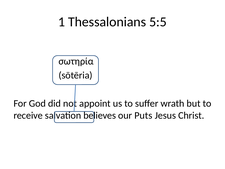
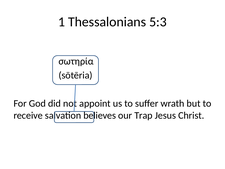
5:5: 5:5 -> 5:3 (158, 22)
Puts: Puts -> Trap (143, 115)
